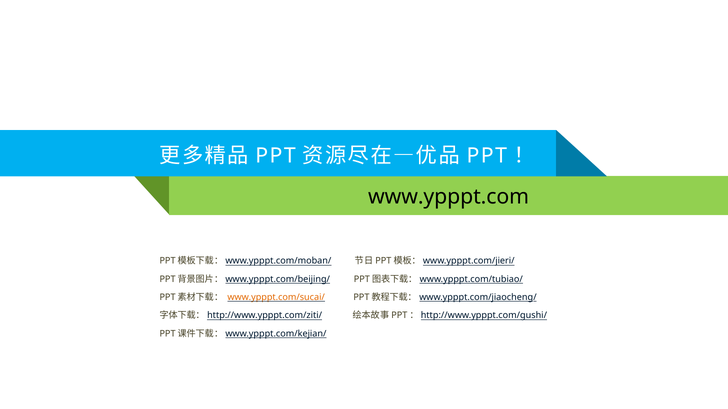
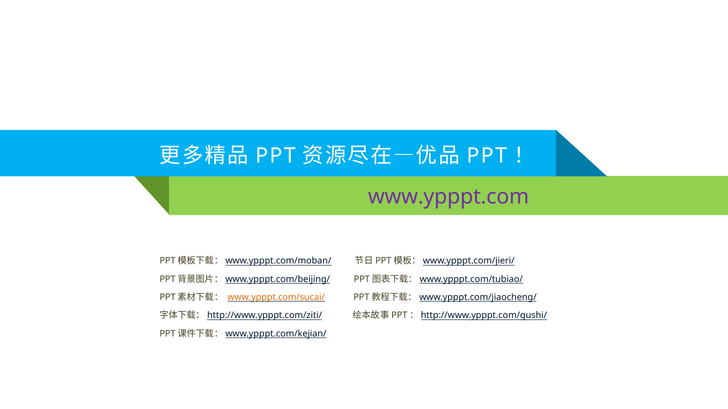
www.ypppt.com colour: black -> purple (449, 197)
